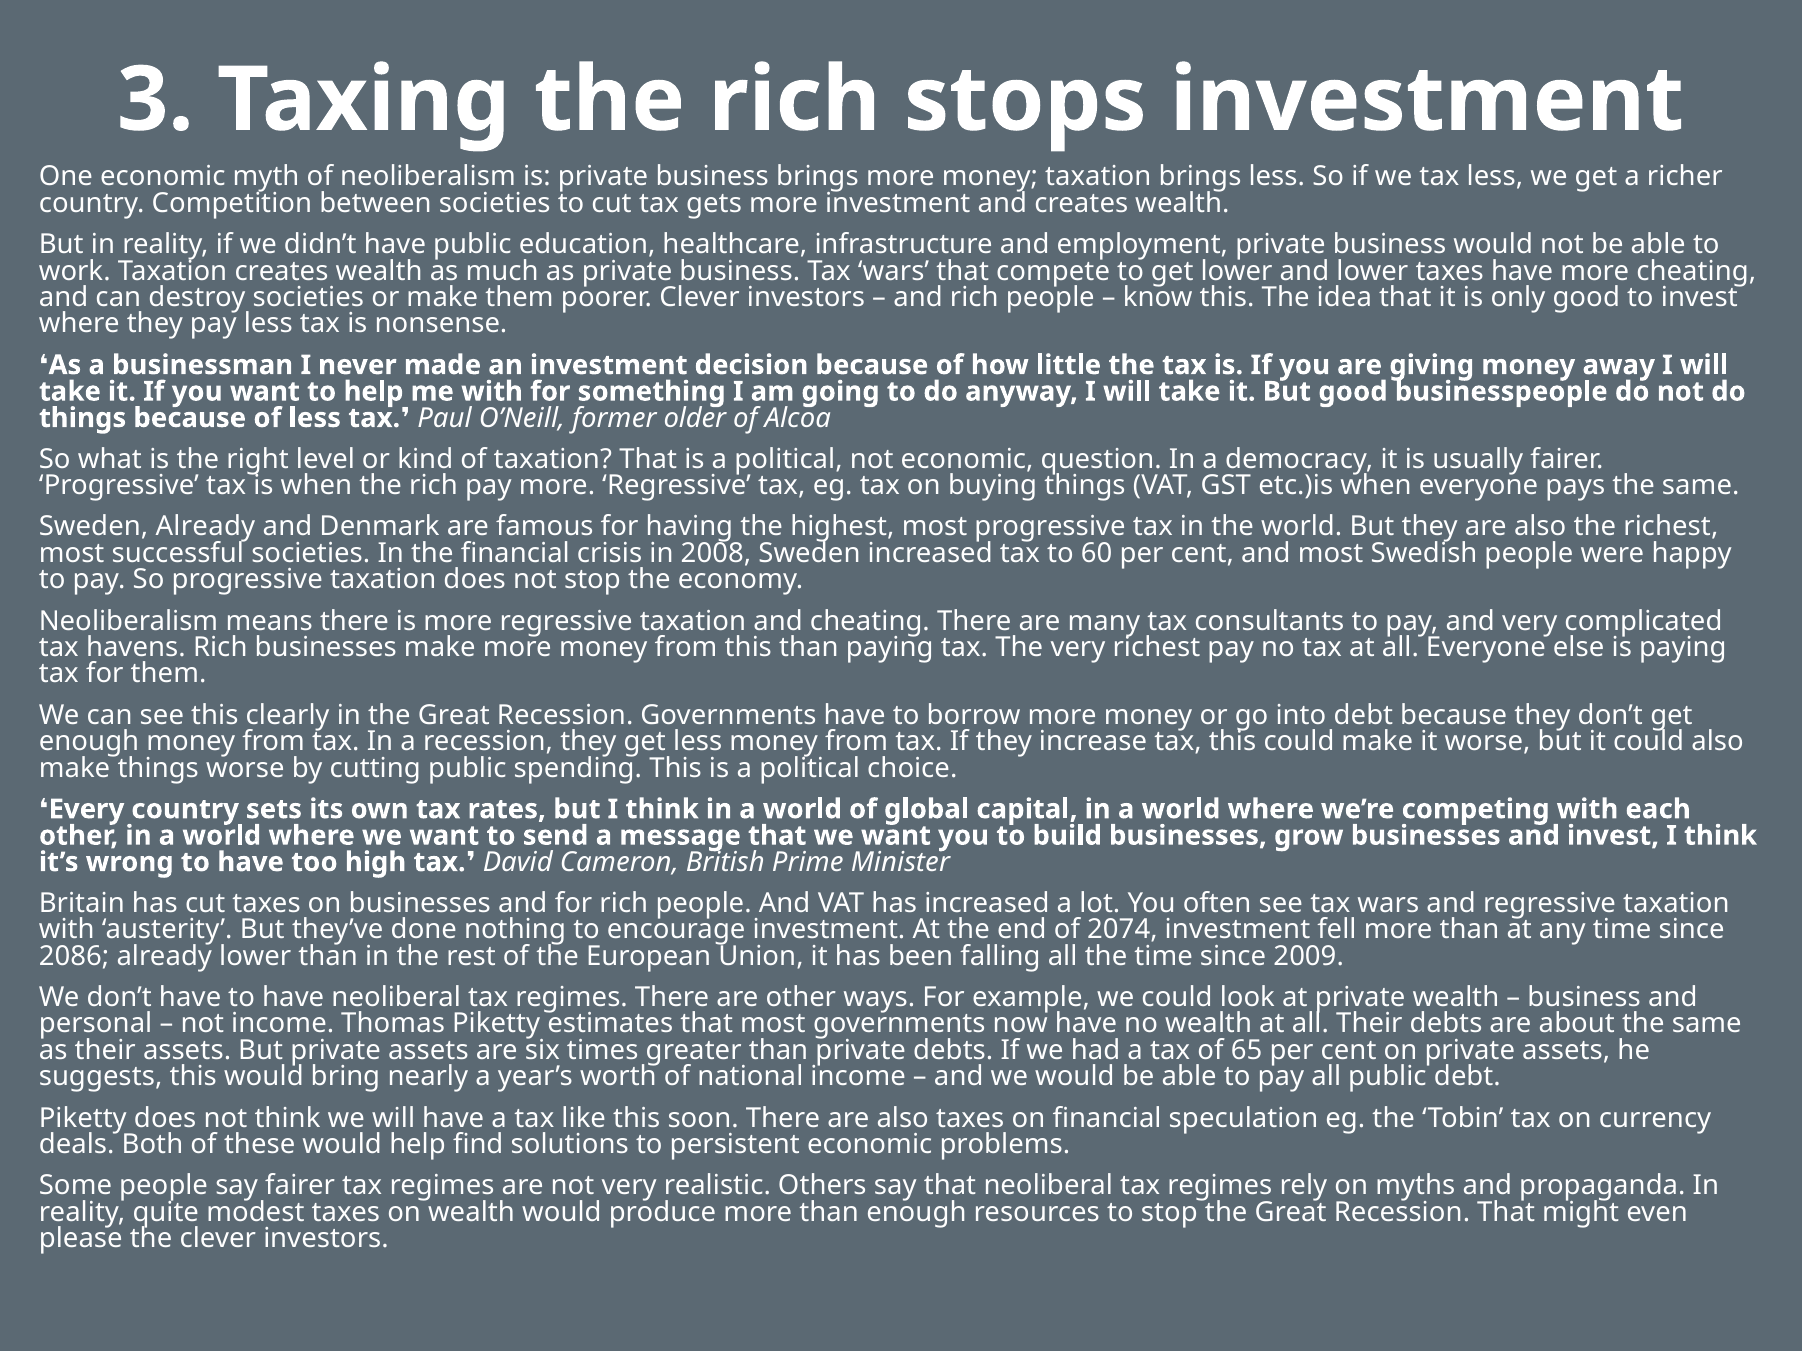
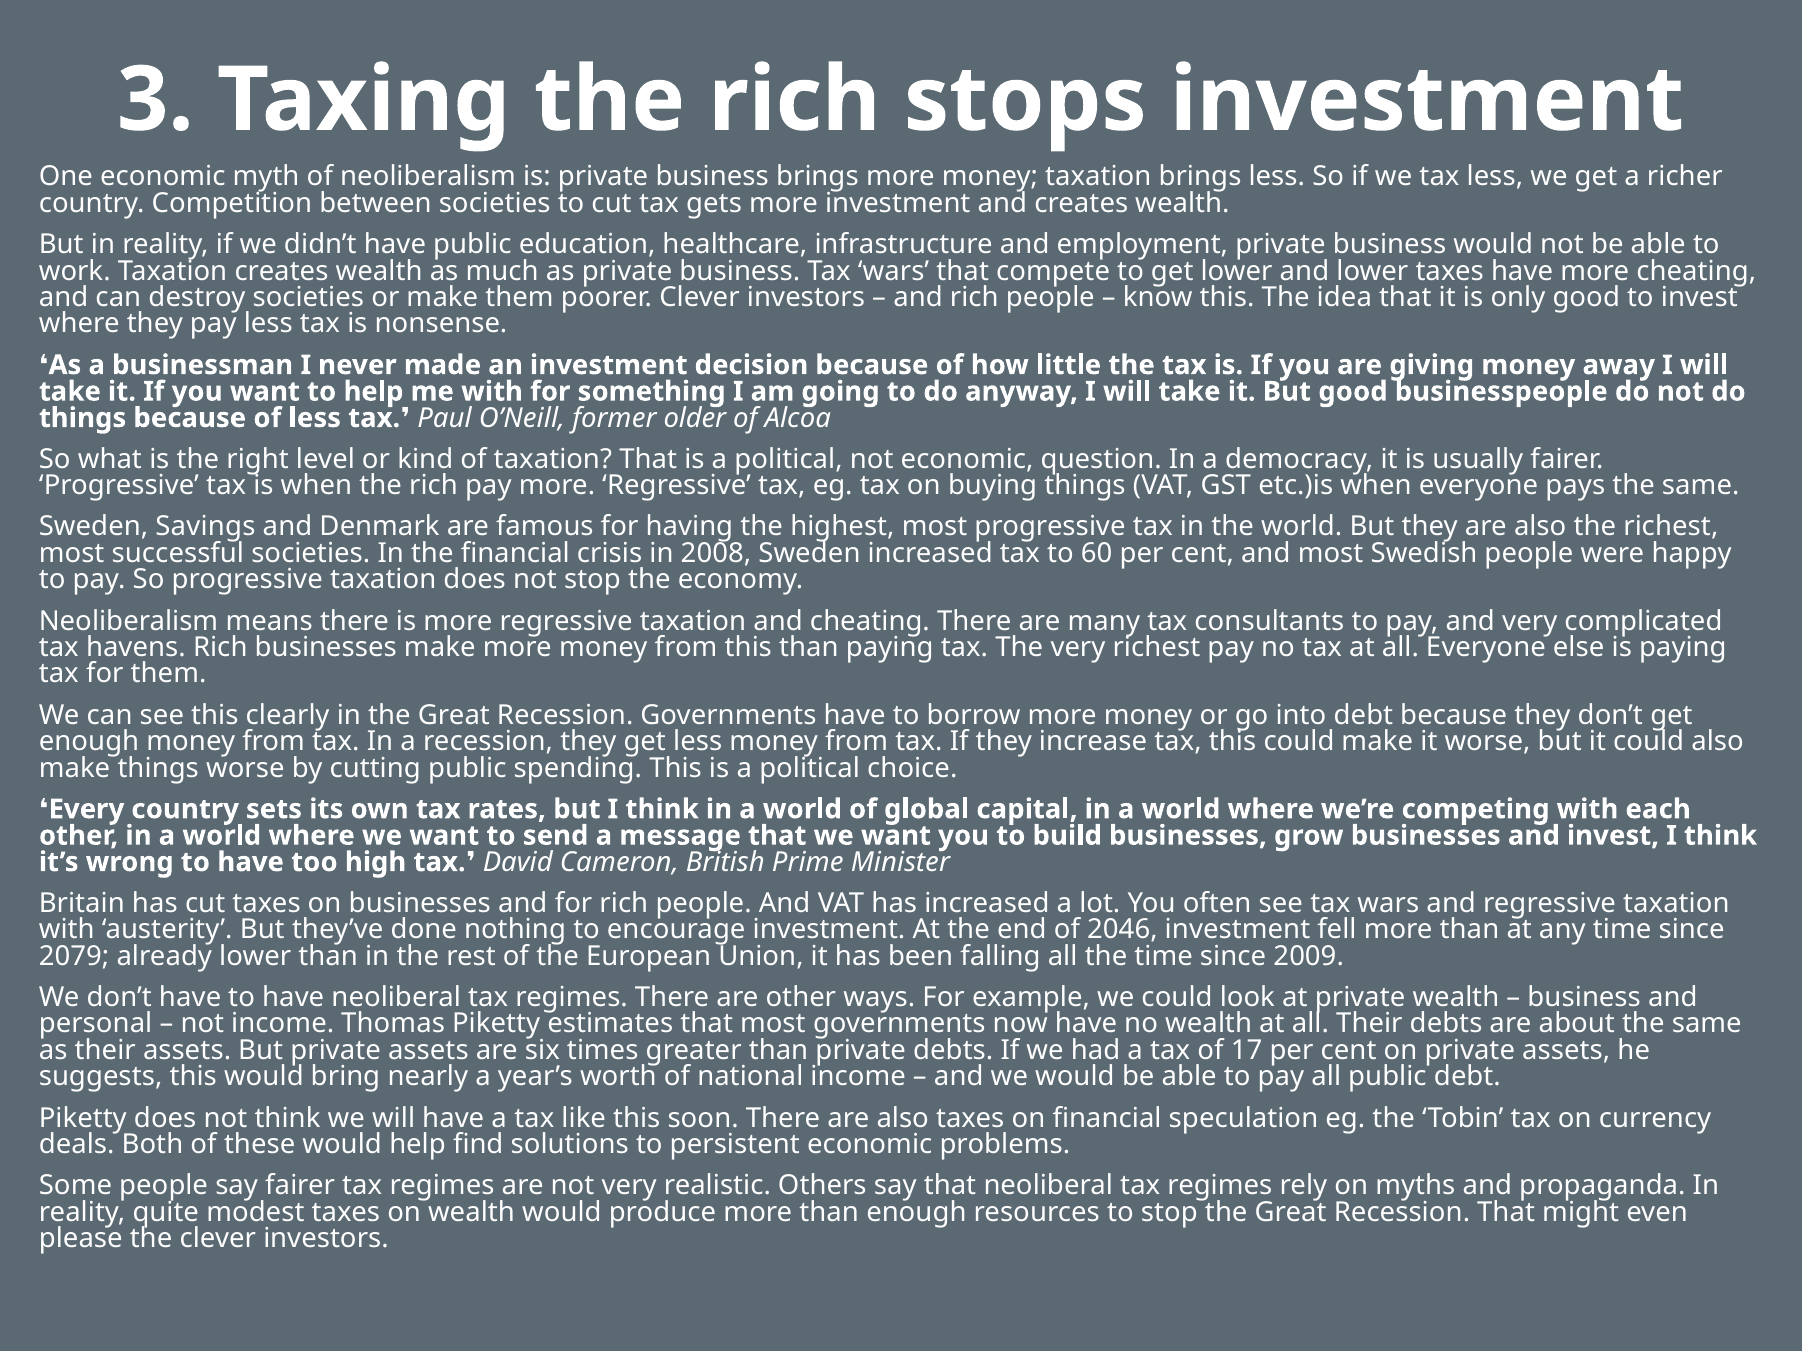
Sweden Already: Already -> Savings (205, 527)
2074: 2074 -> 2046 (1122, 930)
2086: 2086 -> 2079 (74, 957)
65: 65 -> 17 (1247, 1051)
